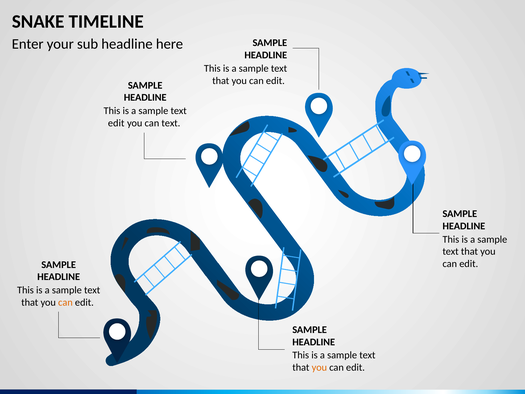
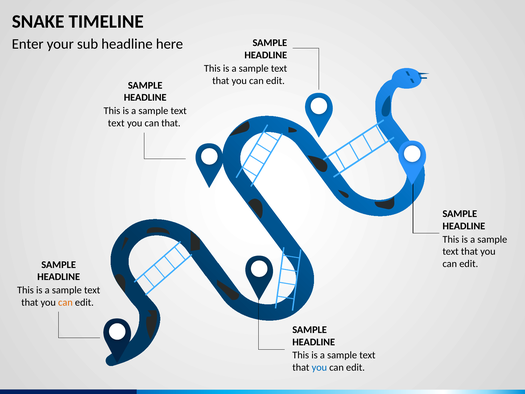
edit: edit -> text (116, 123)
can text: text -> that (171, 123)
you colour: orange -> blue (319, 367)
